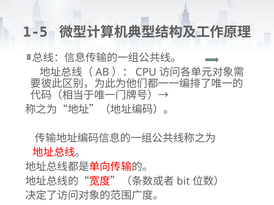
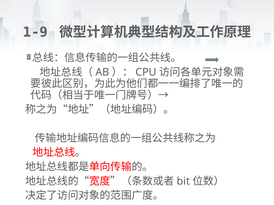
1-5: 1-5 -> 1-9 (35, 32)
